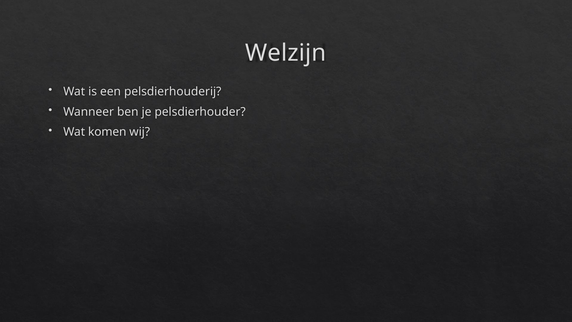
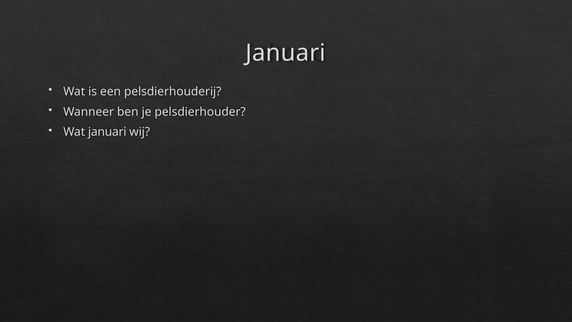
Welzijn: Welzijn -> Januari (286, 53)
Wat komen: komen -> januari (107, 132)
